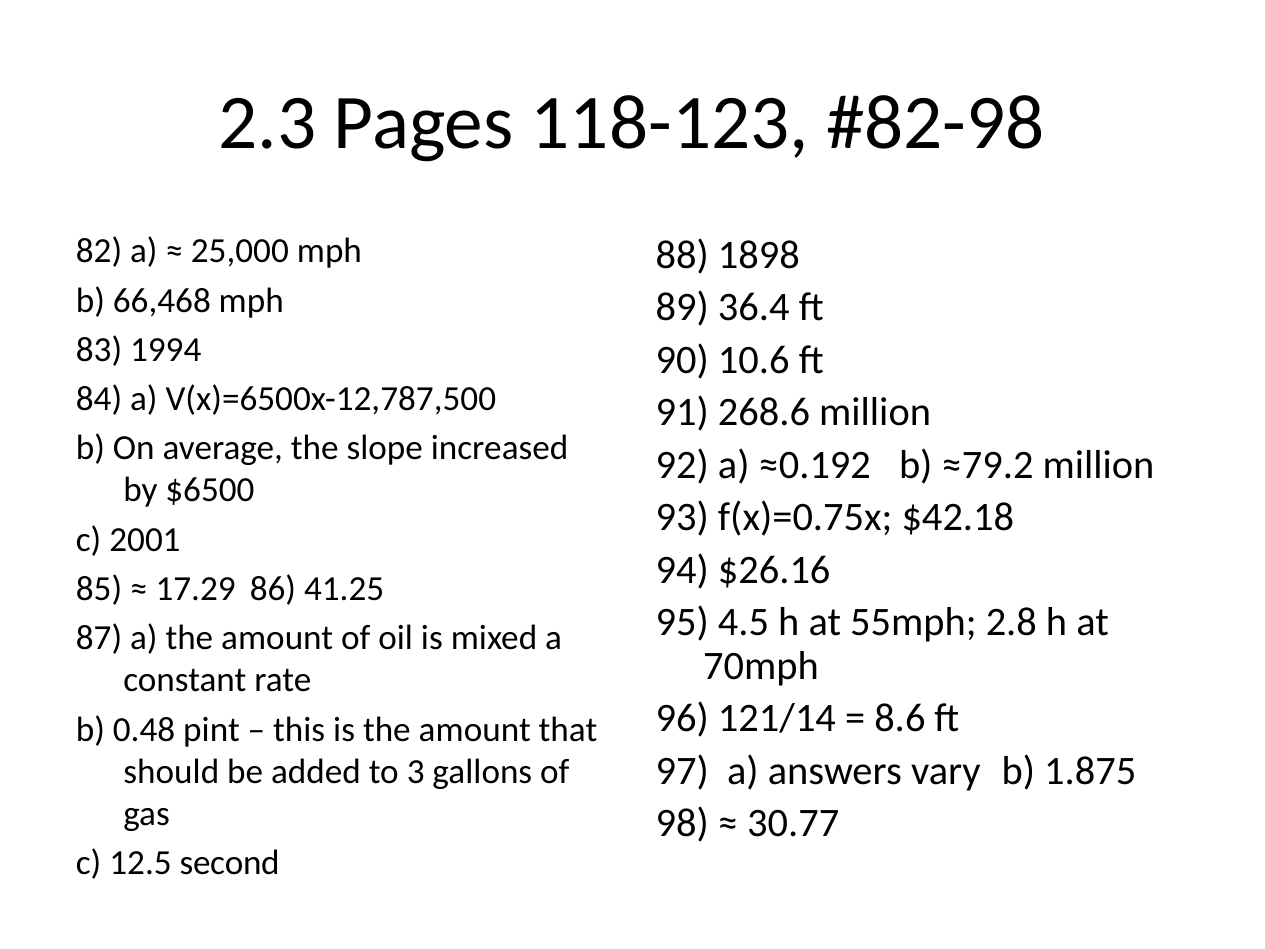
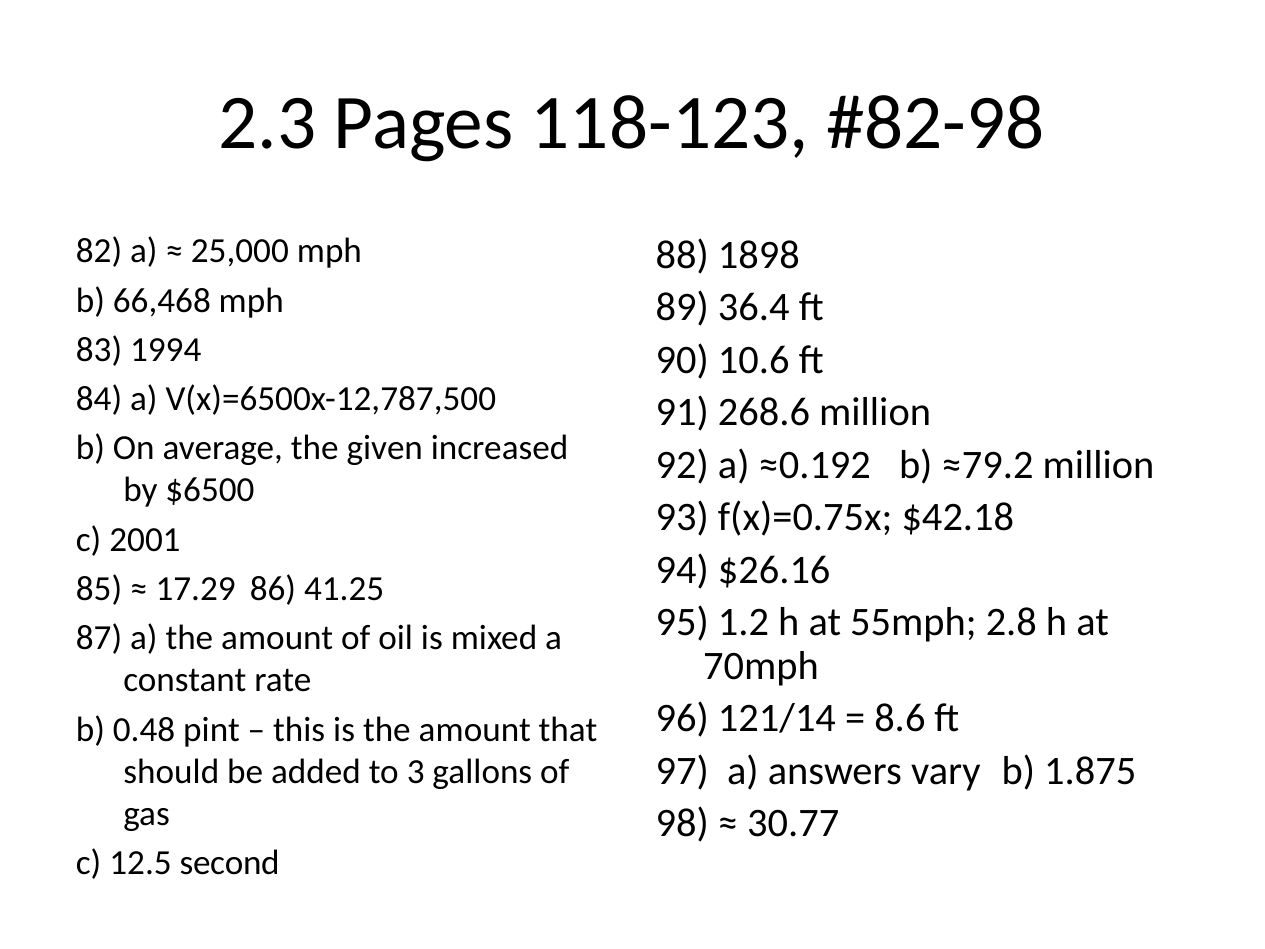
slope: slope -> given (385, 448)
4.5: 4.5 -> 1.2 (744, 622)
